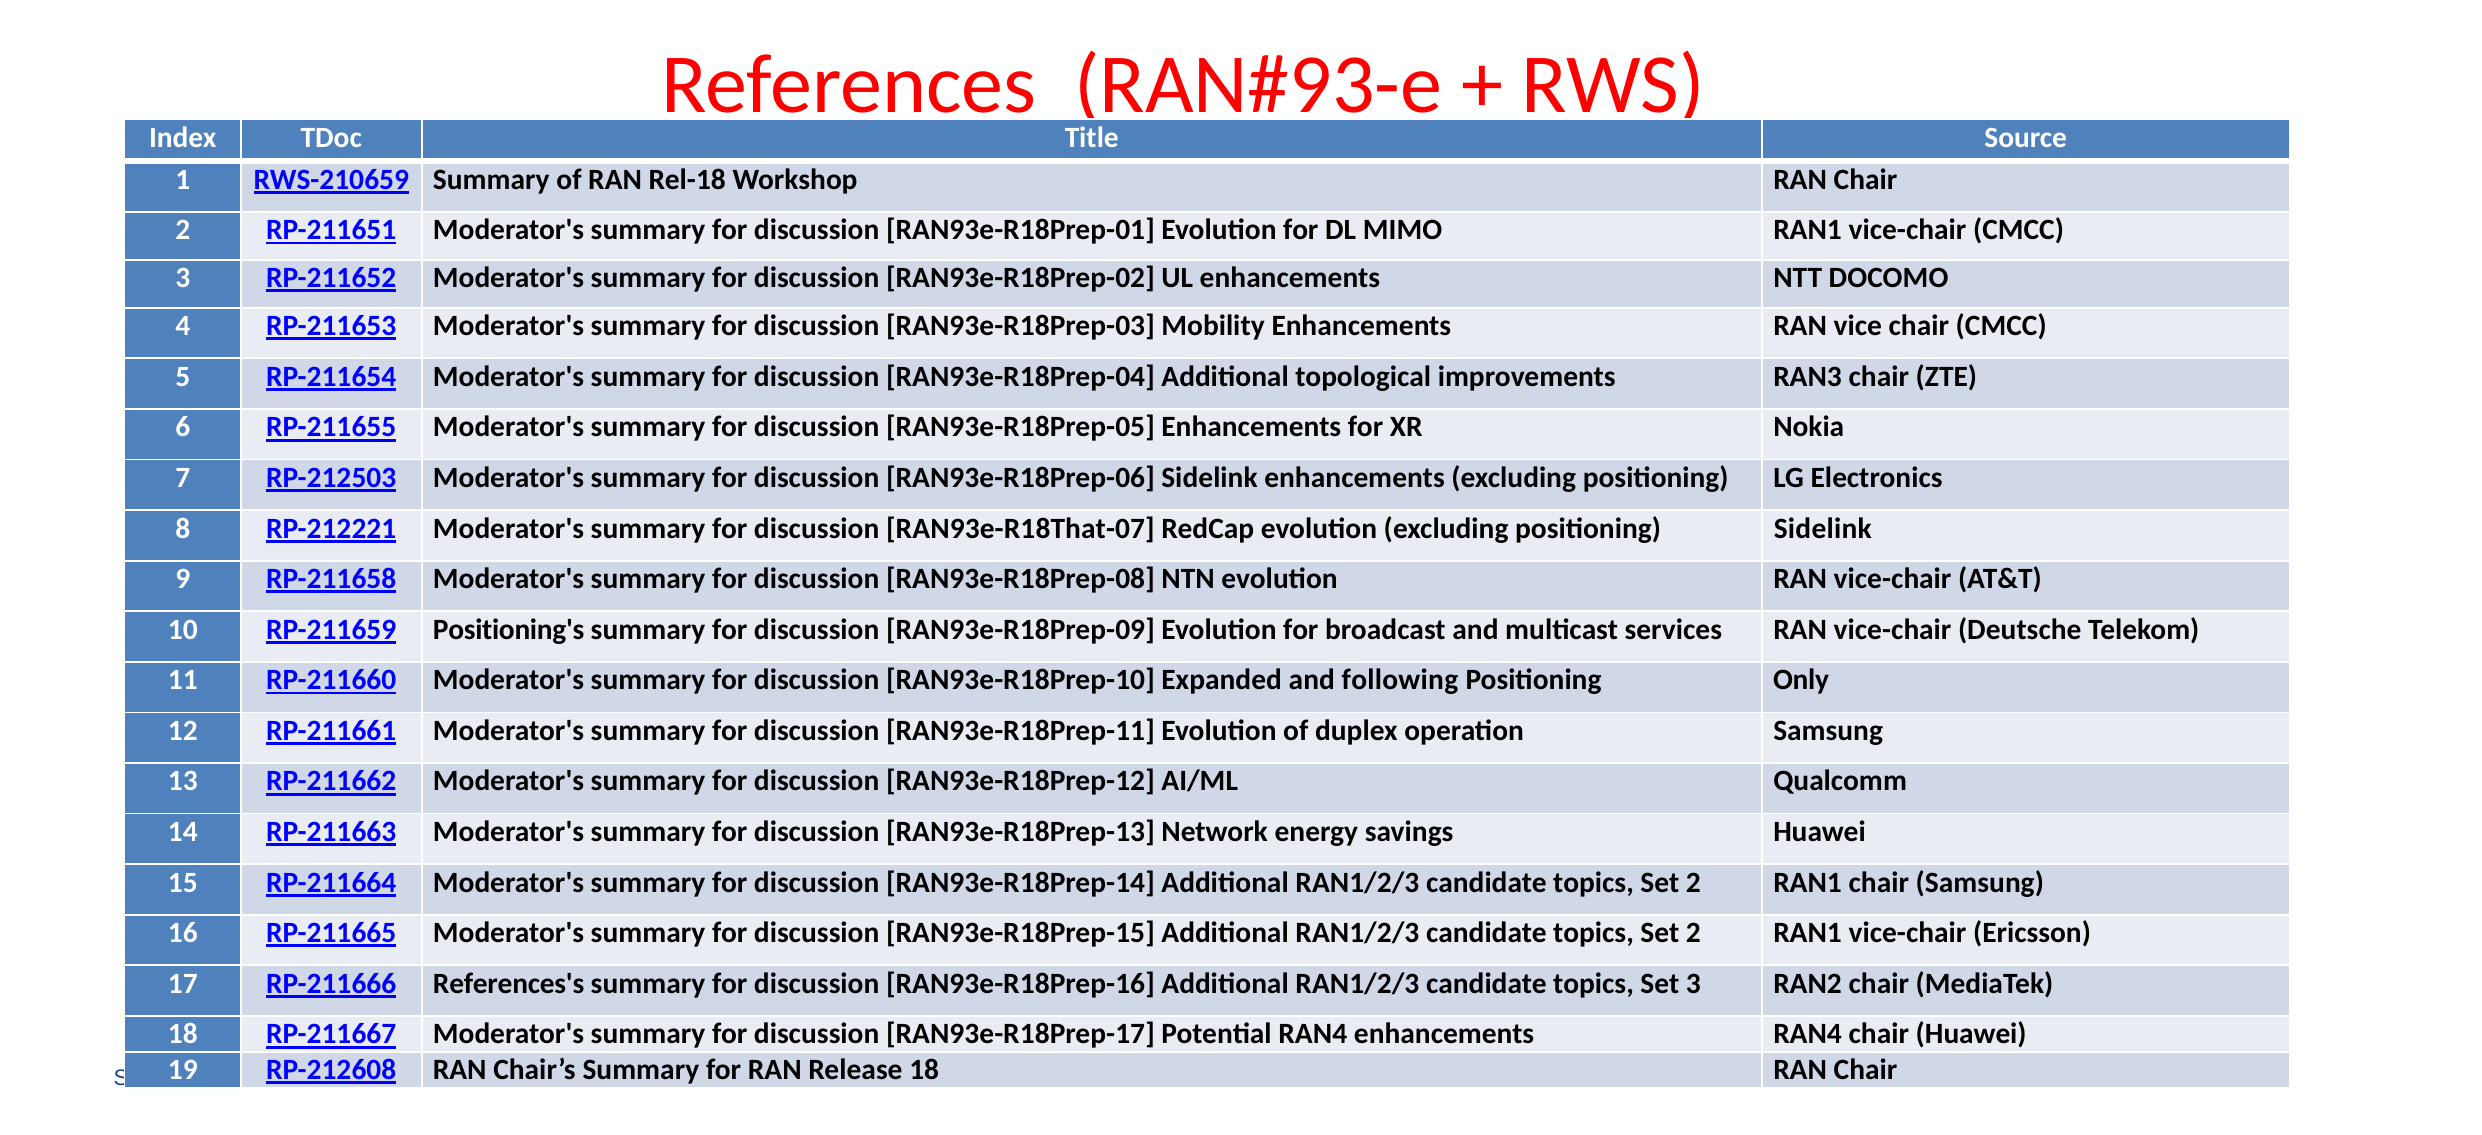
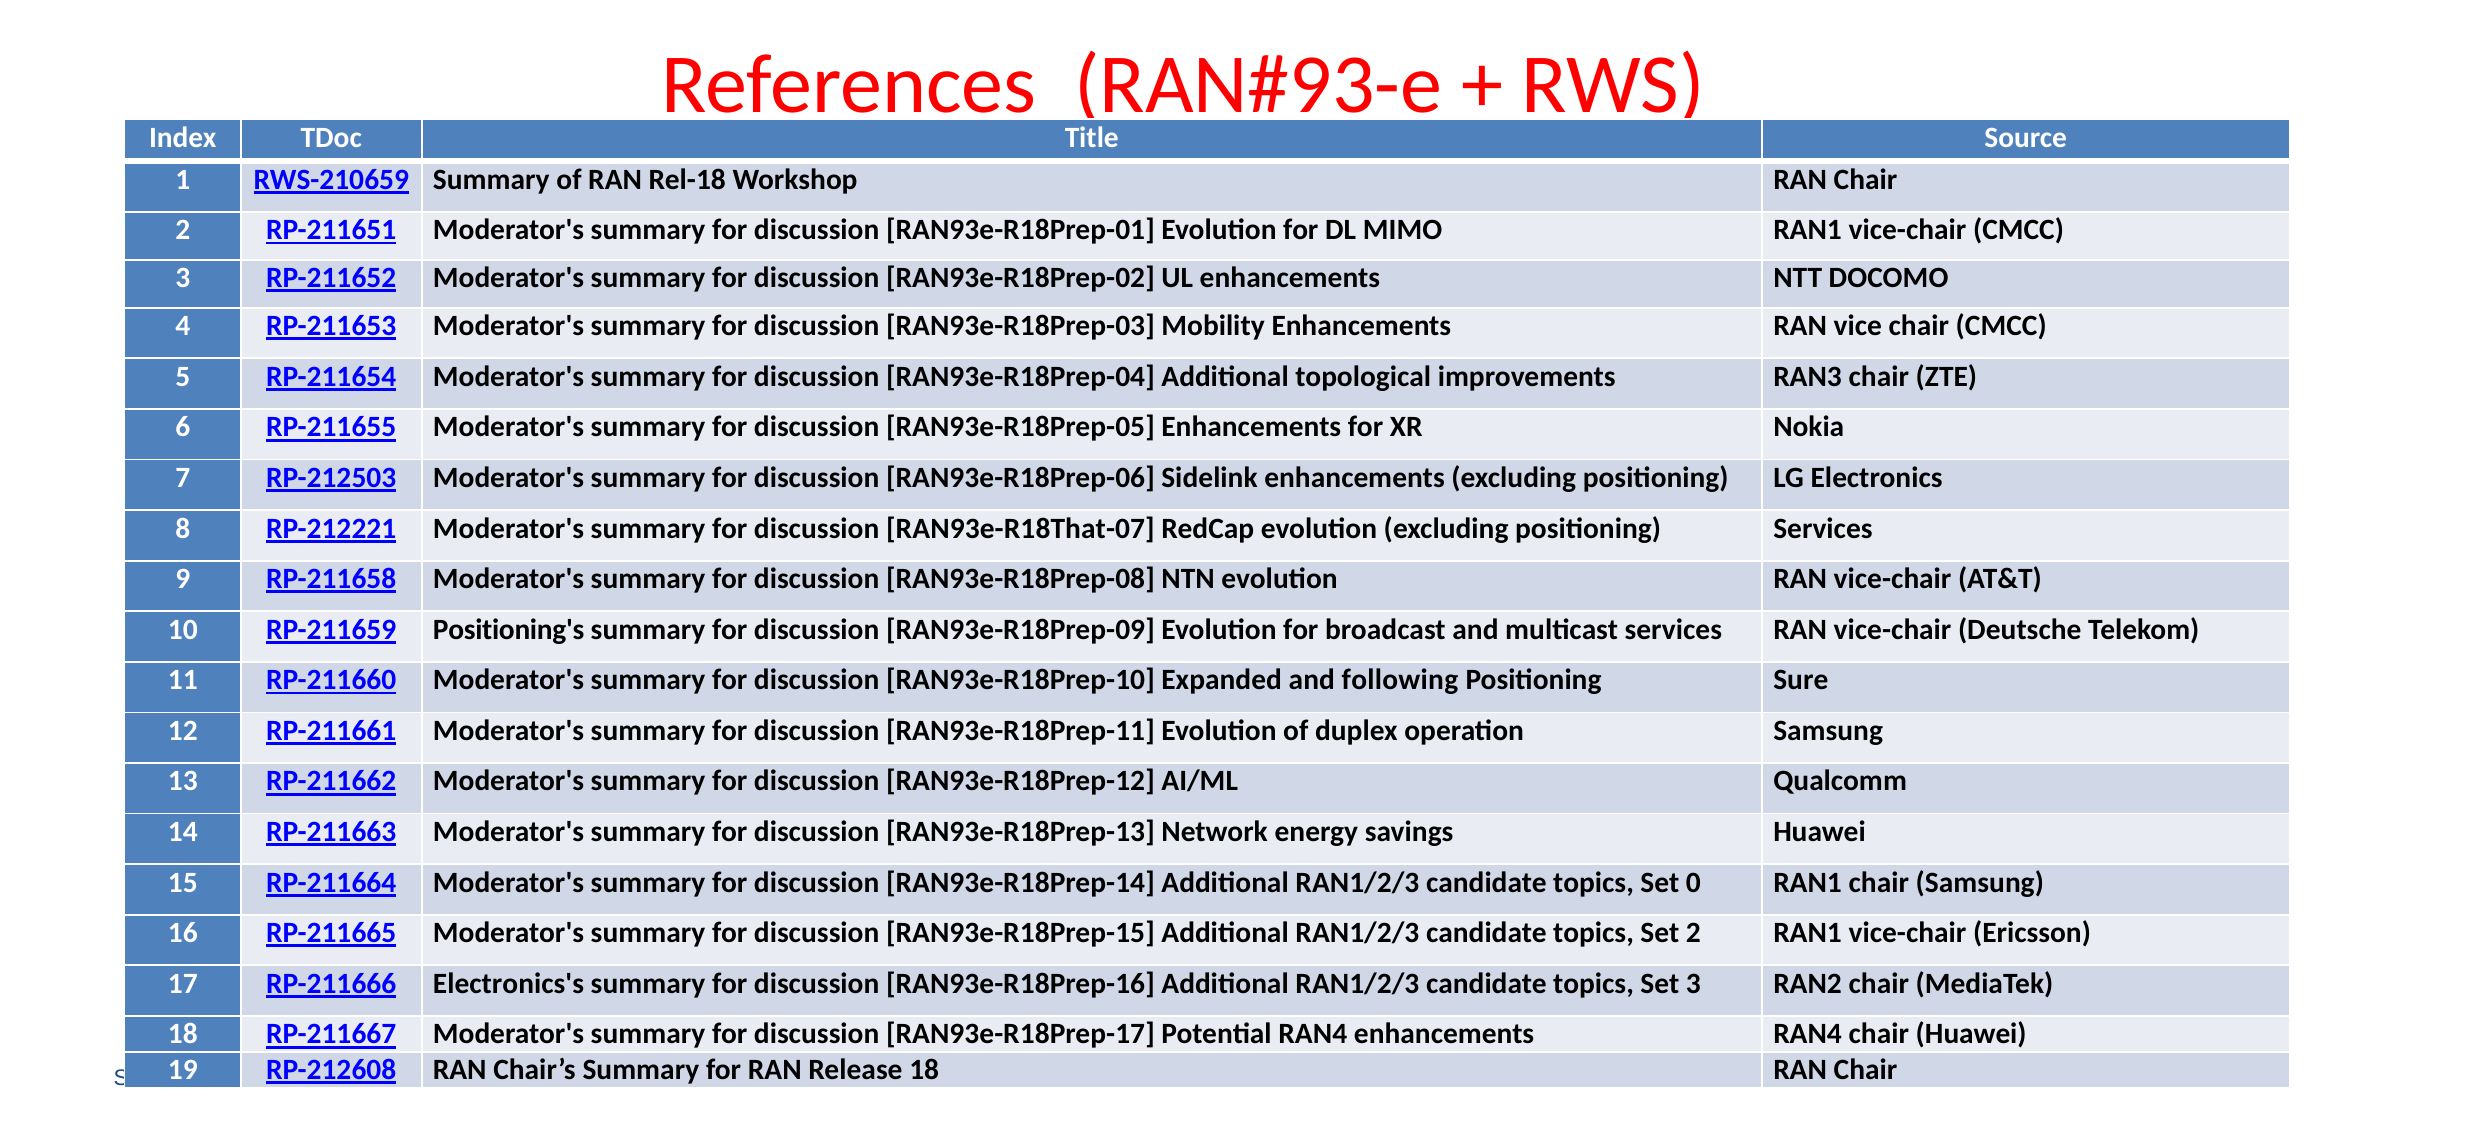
positioning Sidelink: Sidelink -> Services (1823, 528)
Only: Only -> Sure (1801, 680)
2: 2 -> 0 (1693, 883)
References's: References's -> Electronics's (508, 984)
